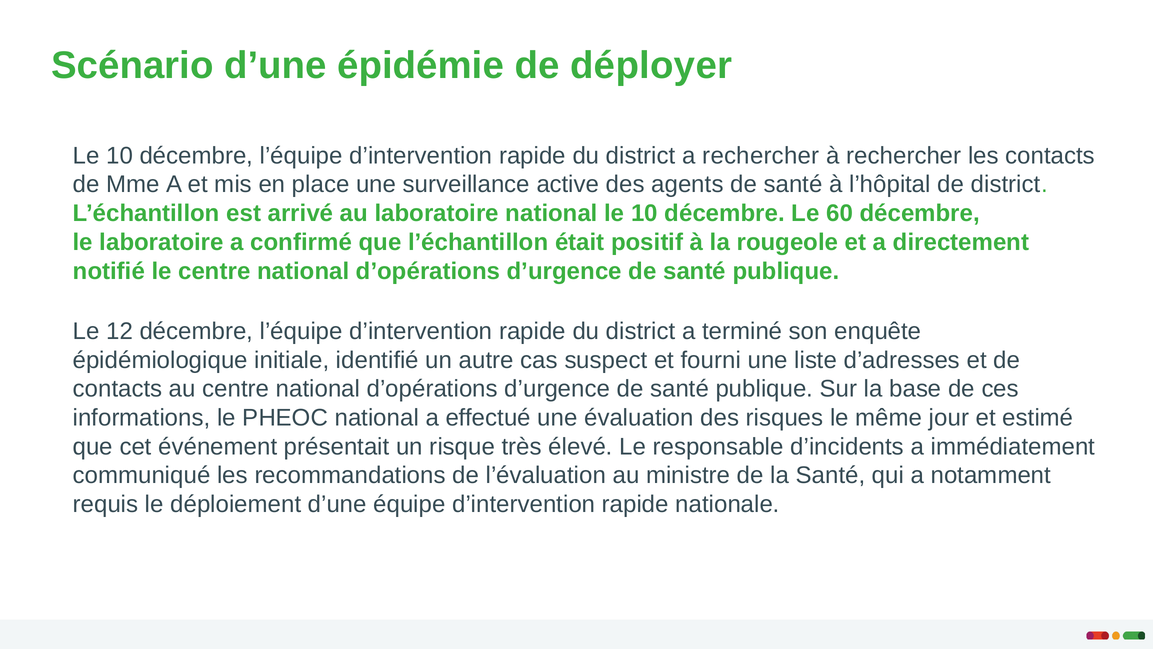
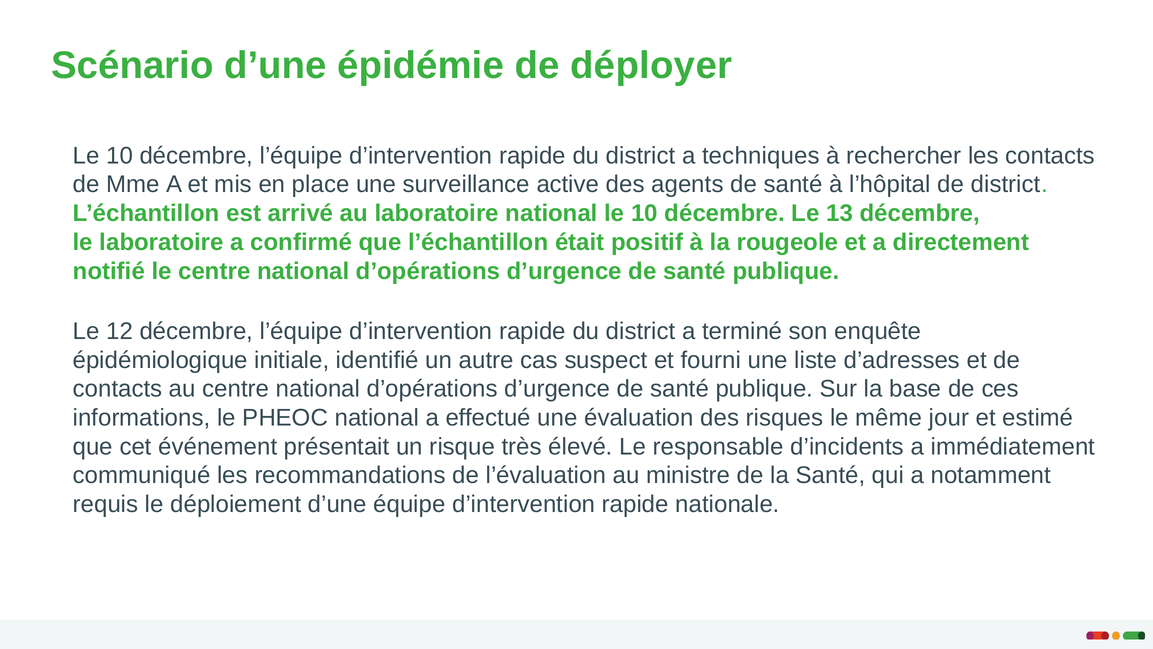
a rechercher: rechercher -> techniques (761, 156)
60: 60 -> 13 (840, 213)
